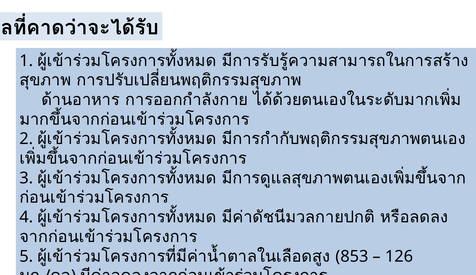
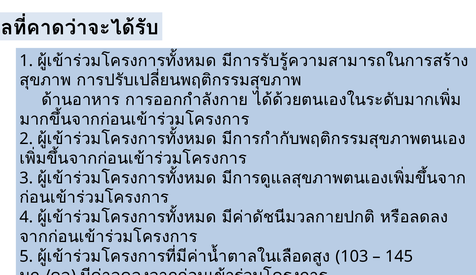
853: 853 -> 103 (352, 256)
126: 126 -> 145 (399, 256)
